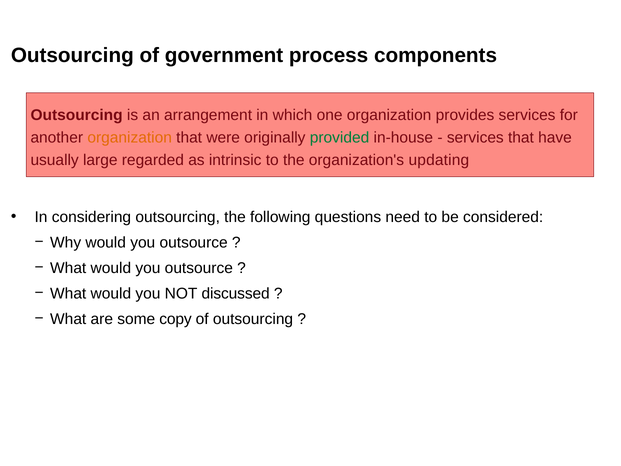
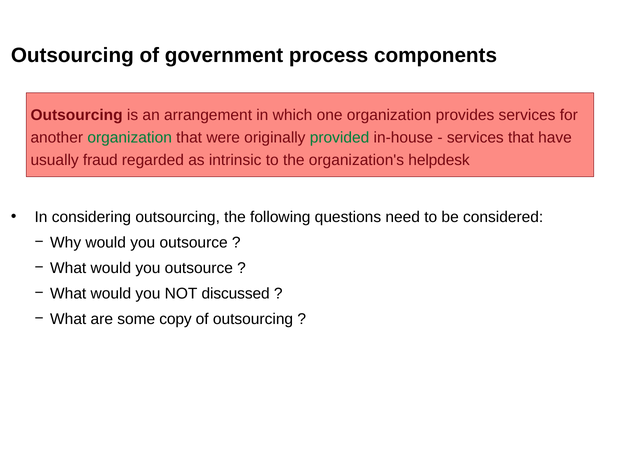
organization colour: orange -> green (130, 138)
large: large -> fraud (100, 160)
updating: updating -> helpdesk (439, 160)
